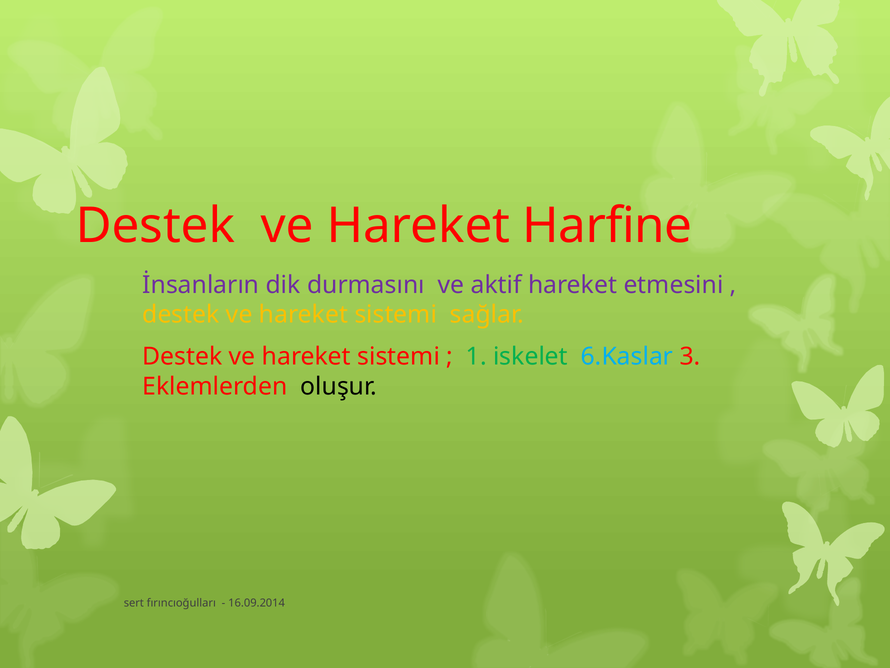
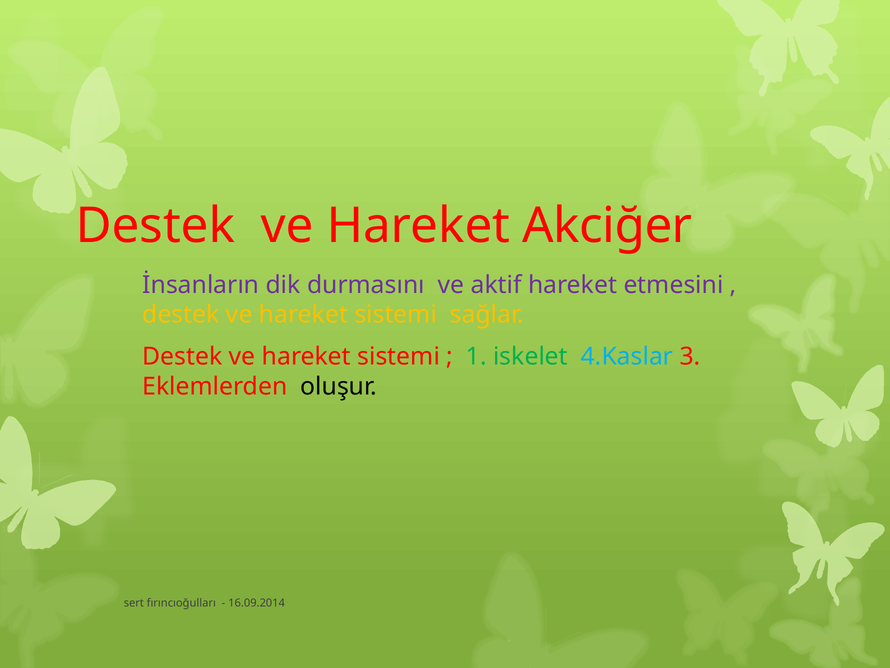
Harfine: Harfine -> Akciğer (607, 226)
6.Kaslar: 6.Kaslar -> 4.Kaslar (627, 357)
